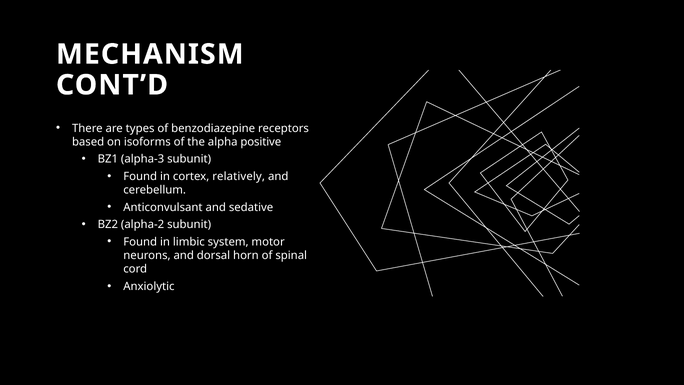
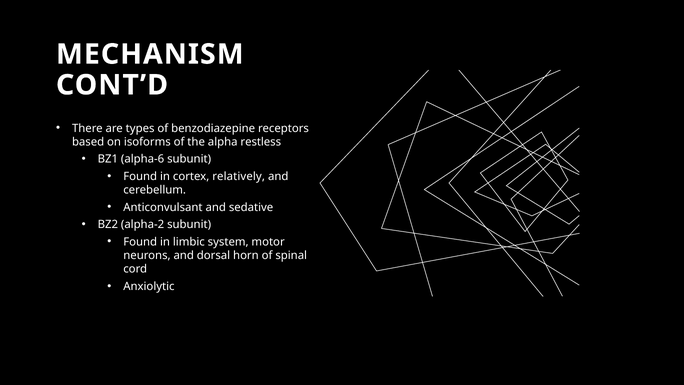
positive: positive -> restless (261, 142)
alpha-3: alpha-3 -> alpha-6 (143, 159)
